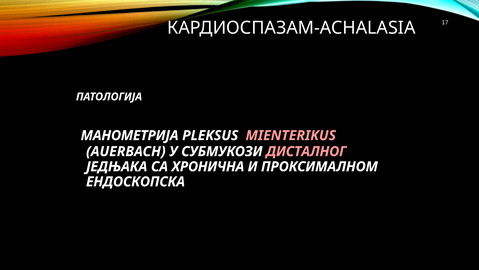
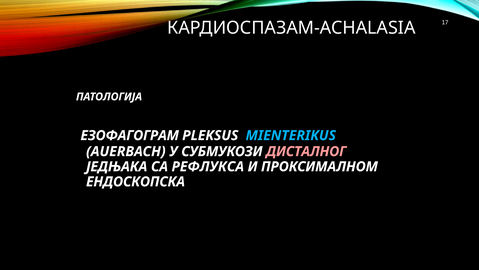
МАНОМЕТРИЈА: МАНОМЕТРИЈА -> ЕЗОФАГОГРАМ (130, 135)
MIENTERIKUS colour: pink -> light blue (291, 135)
ХРОНИЧНА: ХРОНИЧНА -> РЕФЛУКСА (208, 166)
